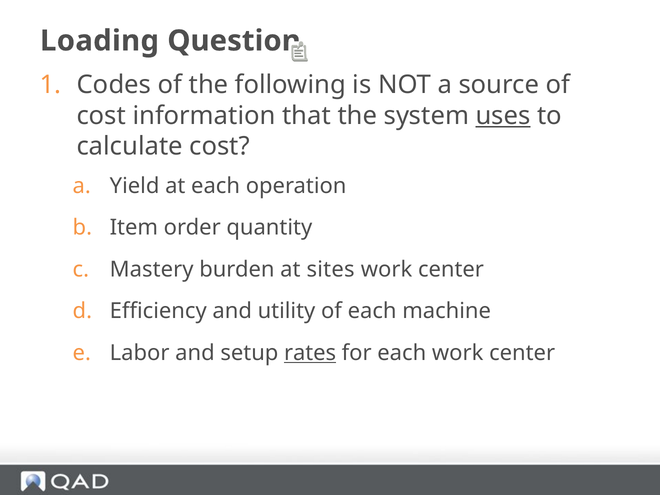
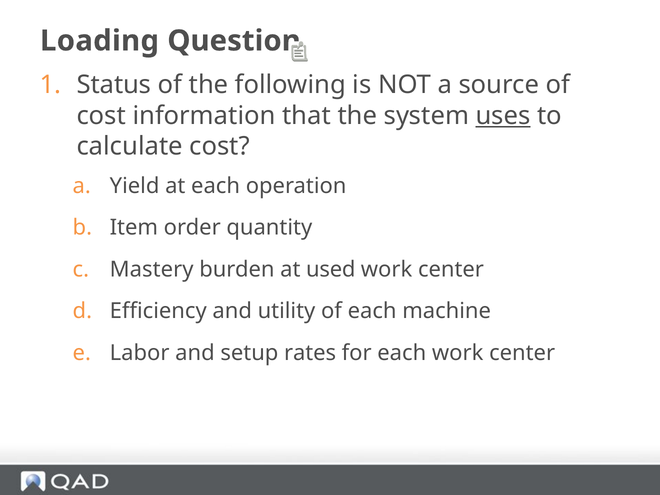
Codes: Codes -> Status (114, 85)
sites: sites -> used (331, 269)
rates underline: present -> none (310, 353)
